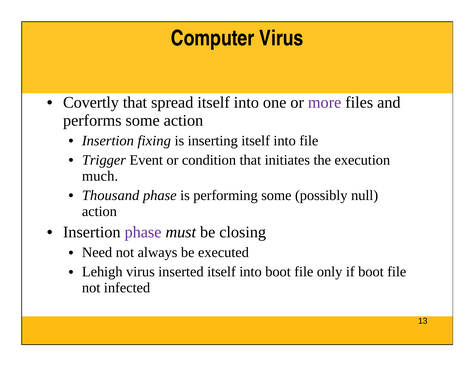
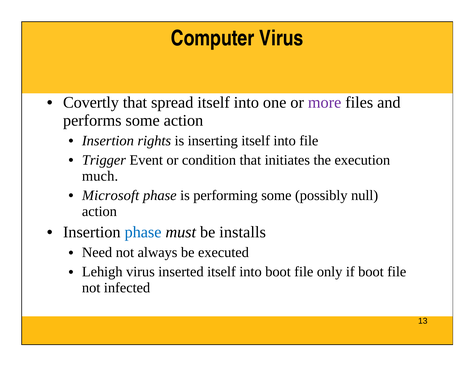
fixing: fixing -> rights (154, 141)
Thousand: Thousand -> Microsoft (111, 195)
phase colour: purple -> blue (143, 232)
closing: closing -> installs (243, 232)
